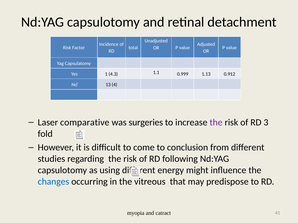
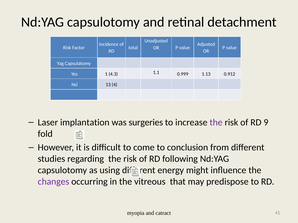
comparative: comparative -> implantation (85, 123)
3: 3 -> 9 (266, 123)
changes colour: blue -> purple (53, 182)
